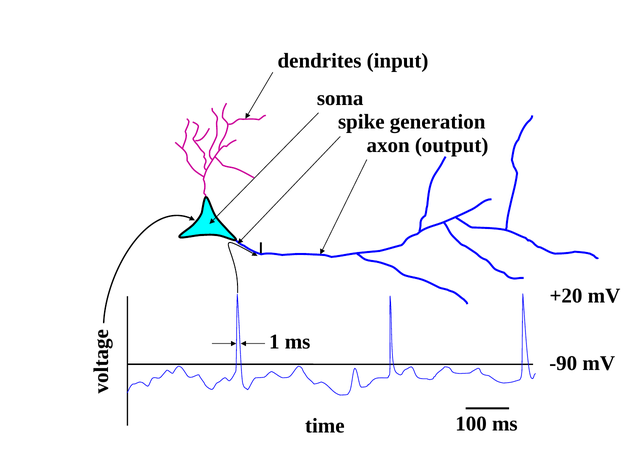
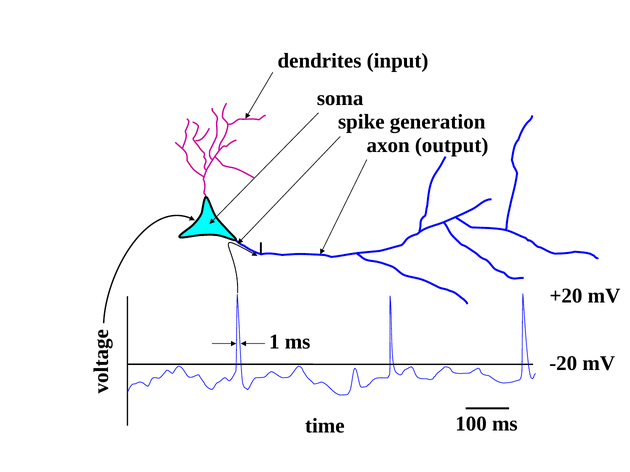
-90: -90 -> -20 (563, 364)
